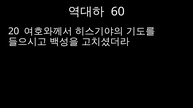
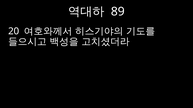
60: 60 -> 89 (118, 12)
